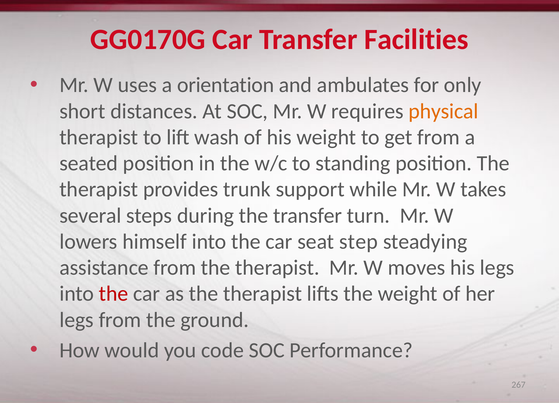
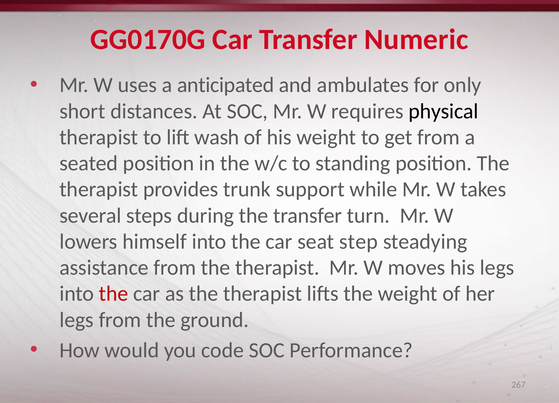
Facilities: Facilities -> Numeric (416, 39)
orientation: orientation -> anticipated (226, 85)
physical colour: orange -> black (444, 111)
